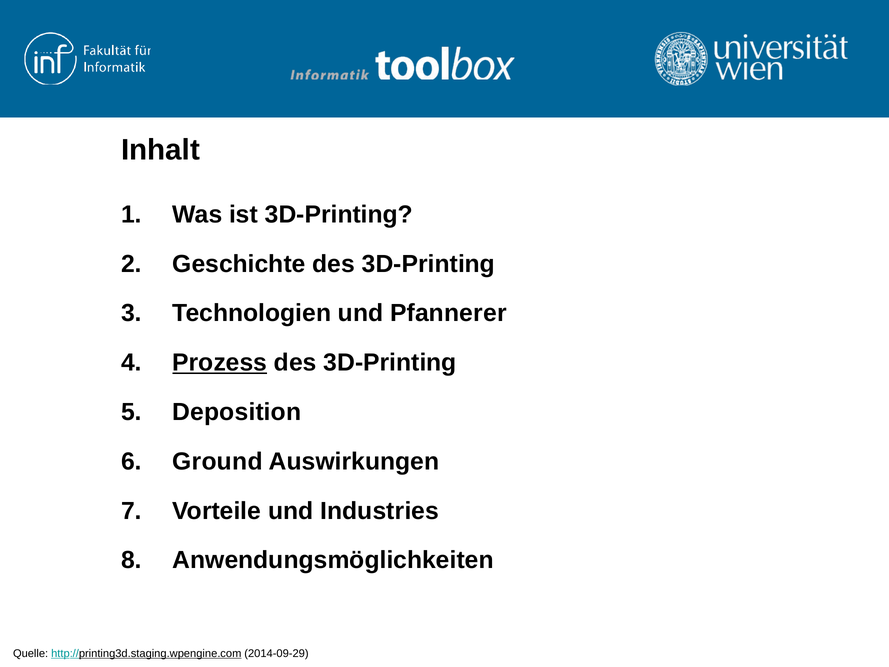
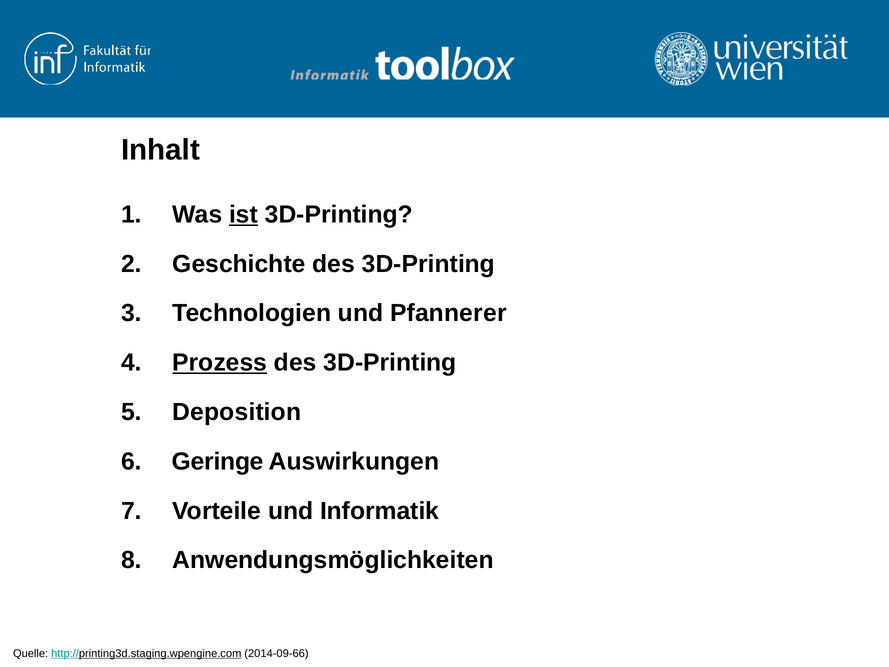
ist underline: none -> present (243, 214)
Ground: Ground -> Geringe (218, 461)
Industries: Industries -> Informatik (380, 511)
2014-09-29: 2014-09-29 -> 2014-09-66 (276, 653)
